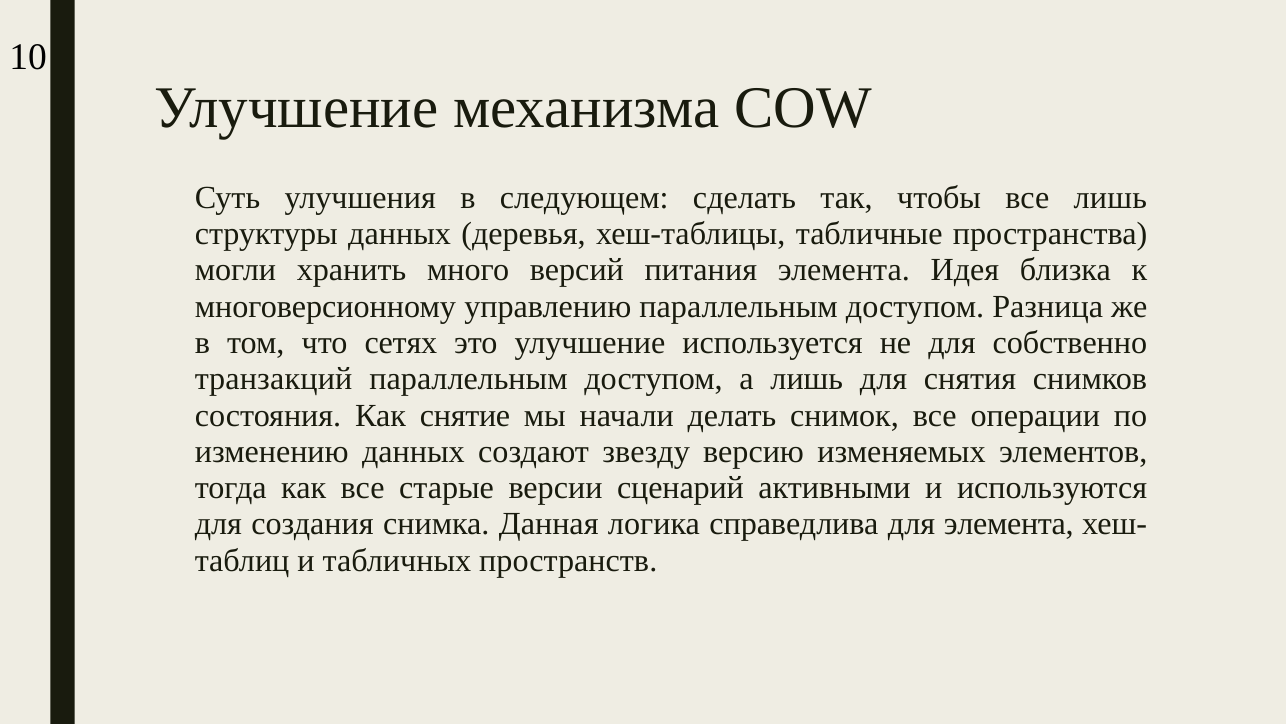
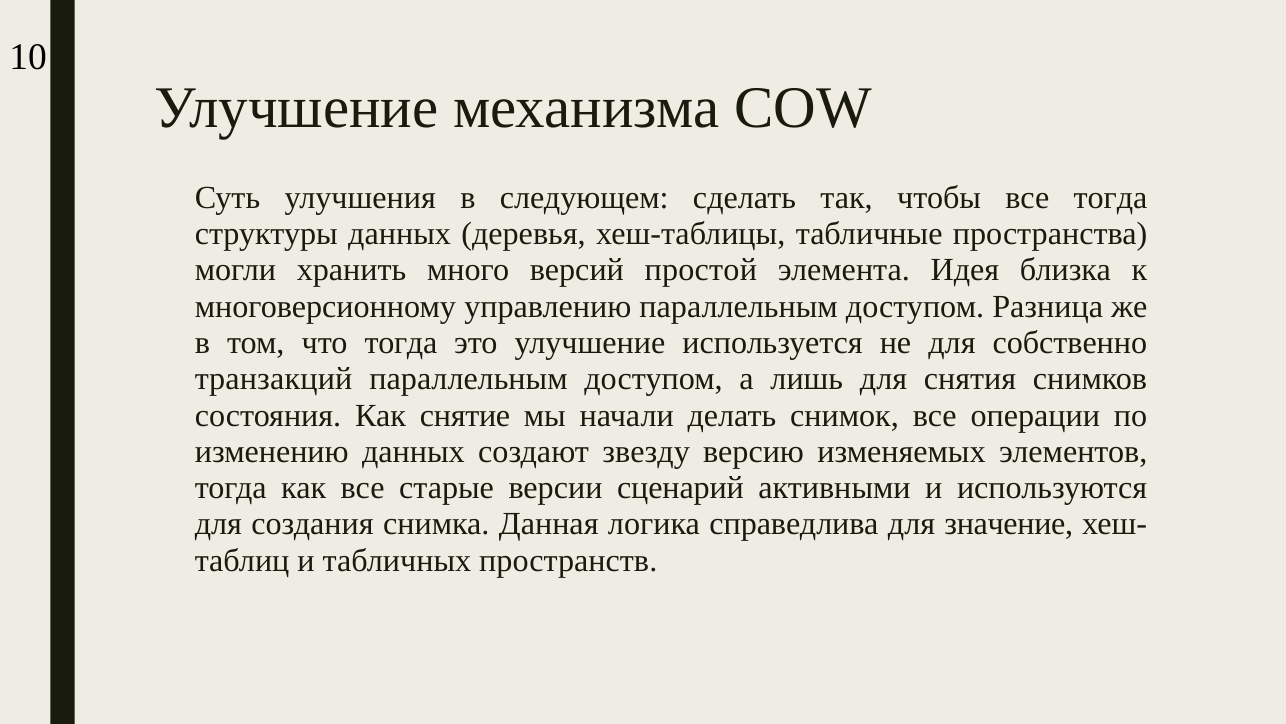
все лишь: лишь -> тогда (1110, 197)
питания: питания -> простой (701, 270)
что сетях: сетях -> тогда (401, 342)
для элемента: элемента -> значение (1009, 524)
